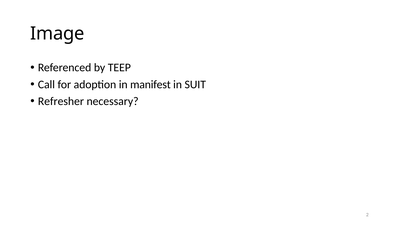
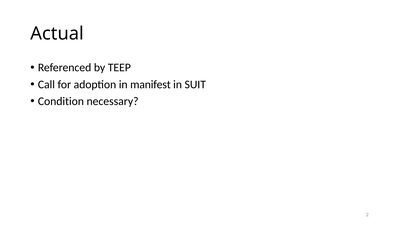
Image: Image -> Actual (57, 34)
Refresher: Refresher -> Condition (61, 101)
